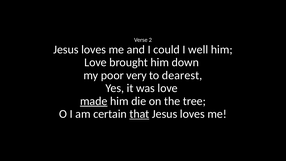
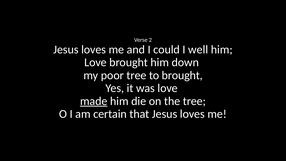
poor very: very -> tree (136, 75)
to dearest: dearest -> brought (182, 75)
that underline: present -> none (139, 114)
